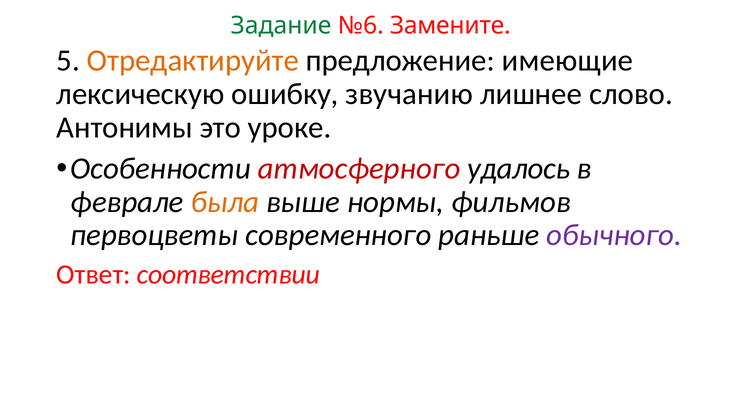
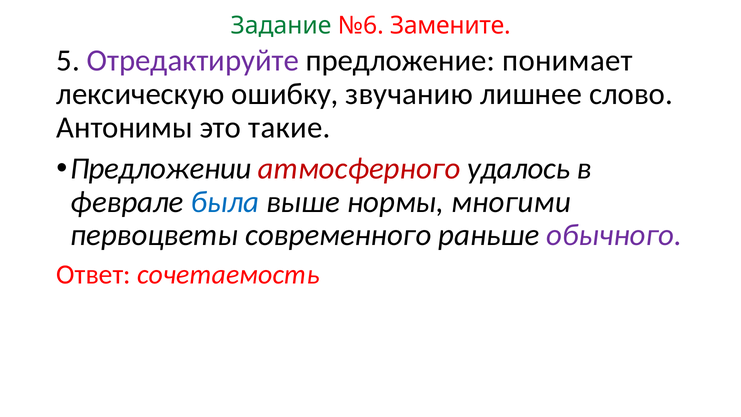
Отредактируйте colour: orange -> purple (193, 61)
имеющие: имеющие -> понимает (567, 61)
уроке: уроке -> такие (290, 127)
Особенности: Особенности -> Предложении (161, 168)
была colour: orange -> blue (225, 202)
фильмов: фильмов -> многими (511, 202)
соответствии: соответствии -> сочетаемость (228, 275)
